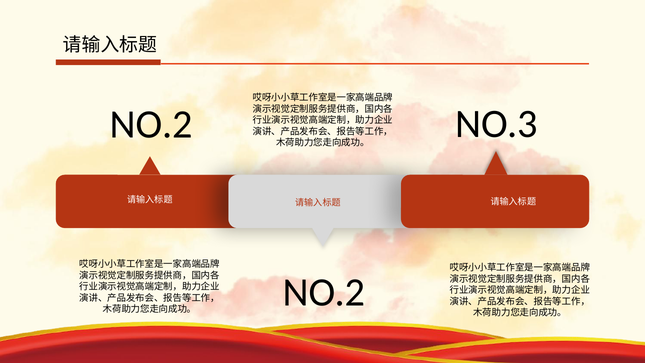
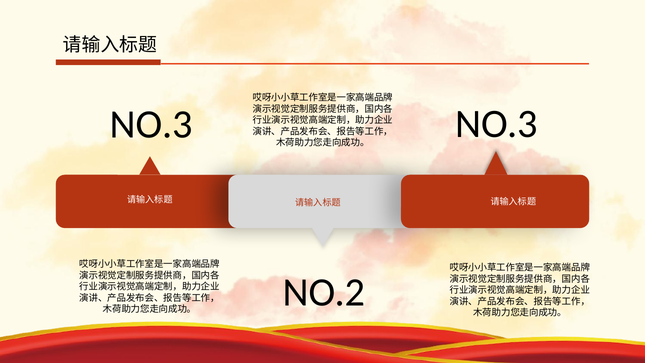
NO.2: NO.2 -> NO.3 (151, 124)
